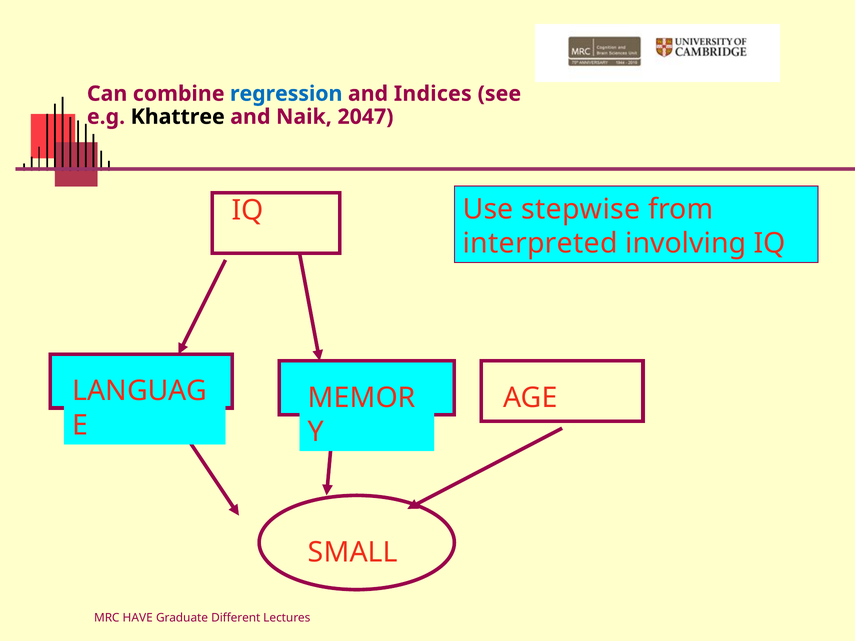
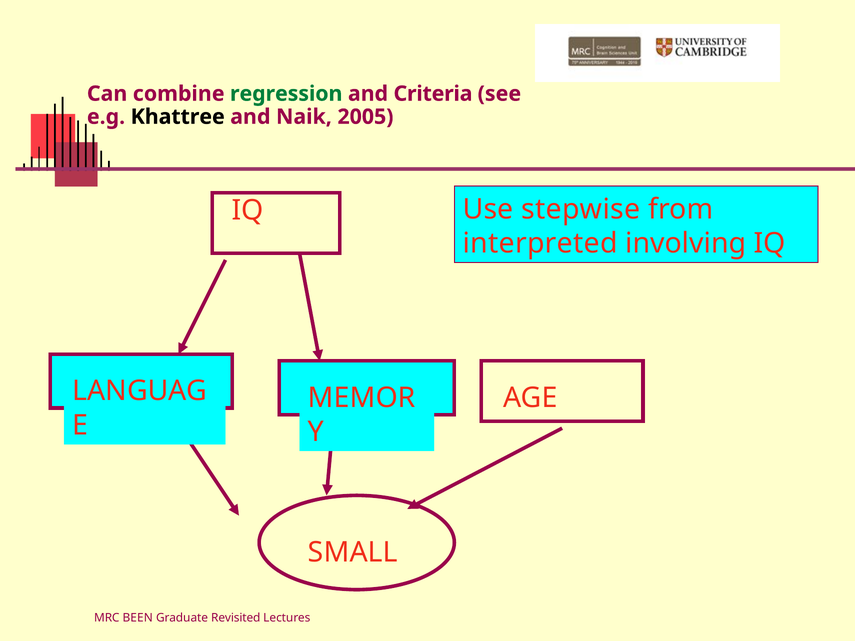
regression colour: blue -> green (286, 94)
Indices: Indices -> Criteria (433, 94)
2047: 2047 -> 2005 (365, 117)
HAVE: HAVE -> BEEN (138, 618)
Different: Different -> Revisited (236, 618)
